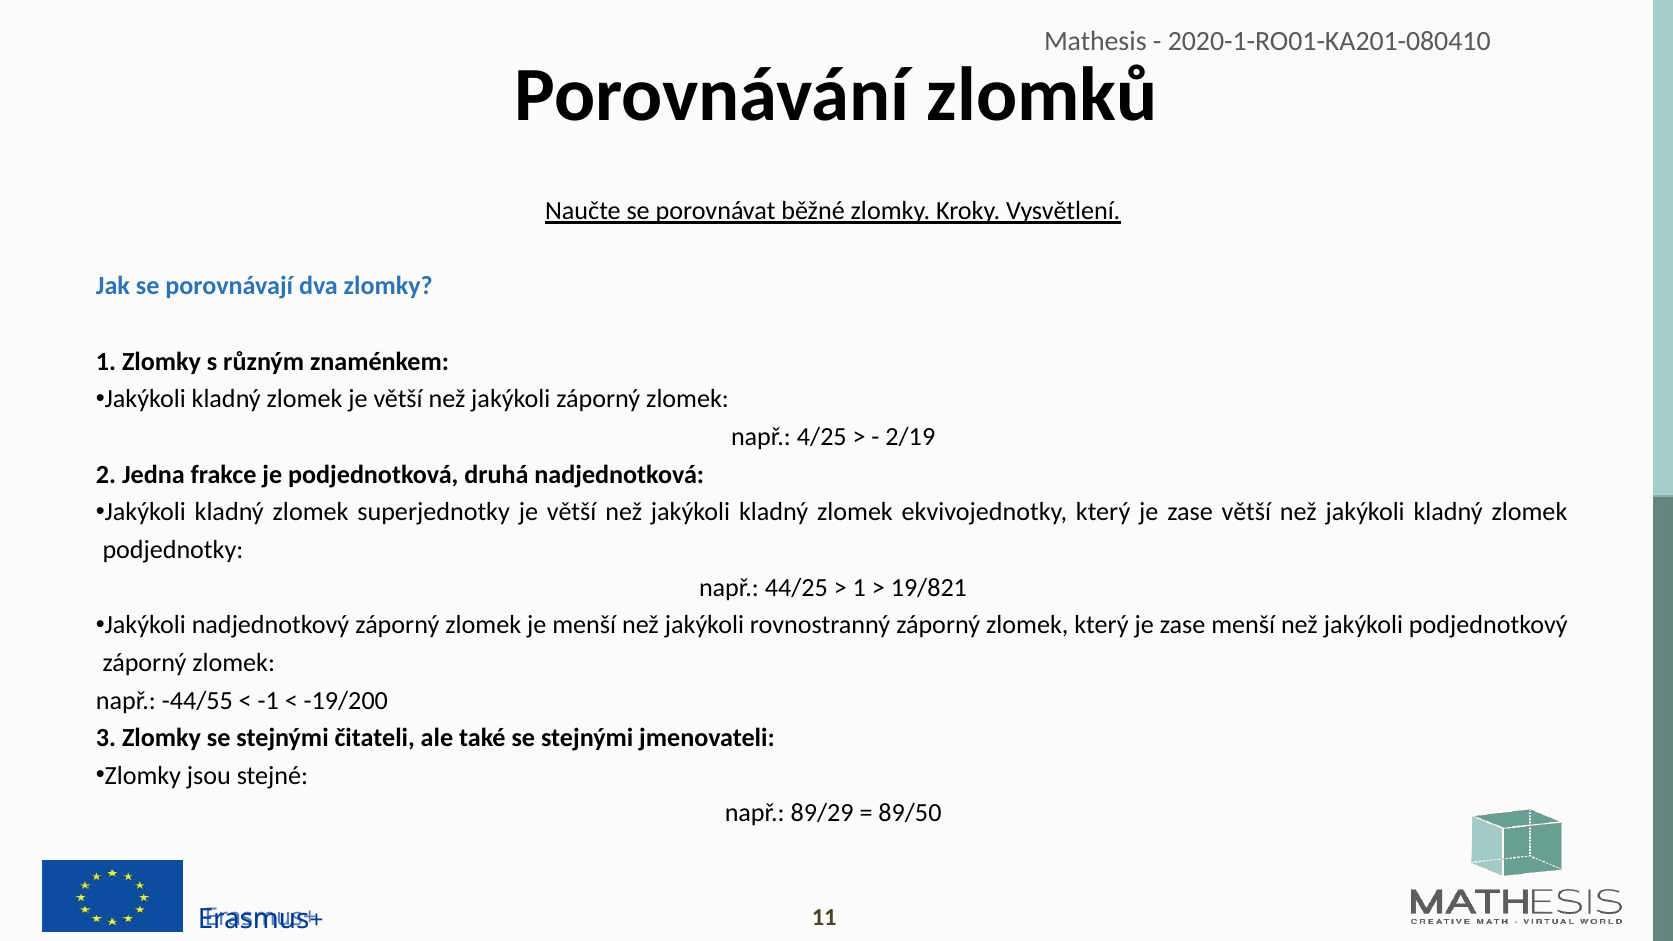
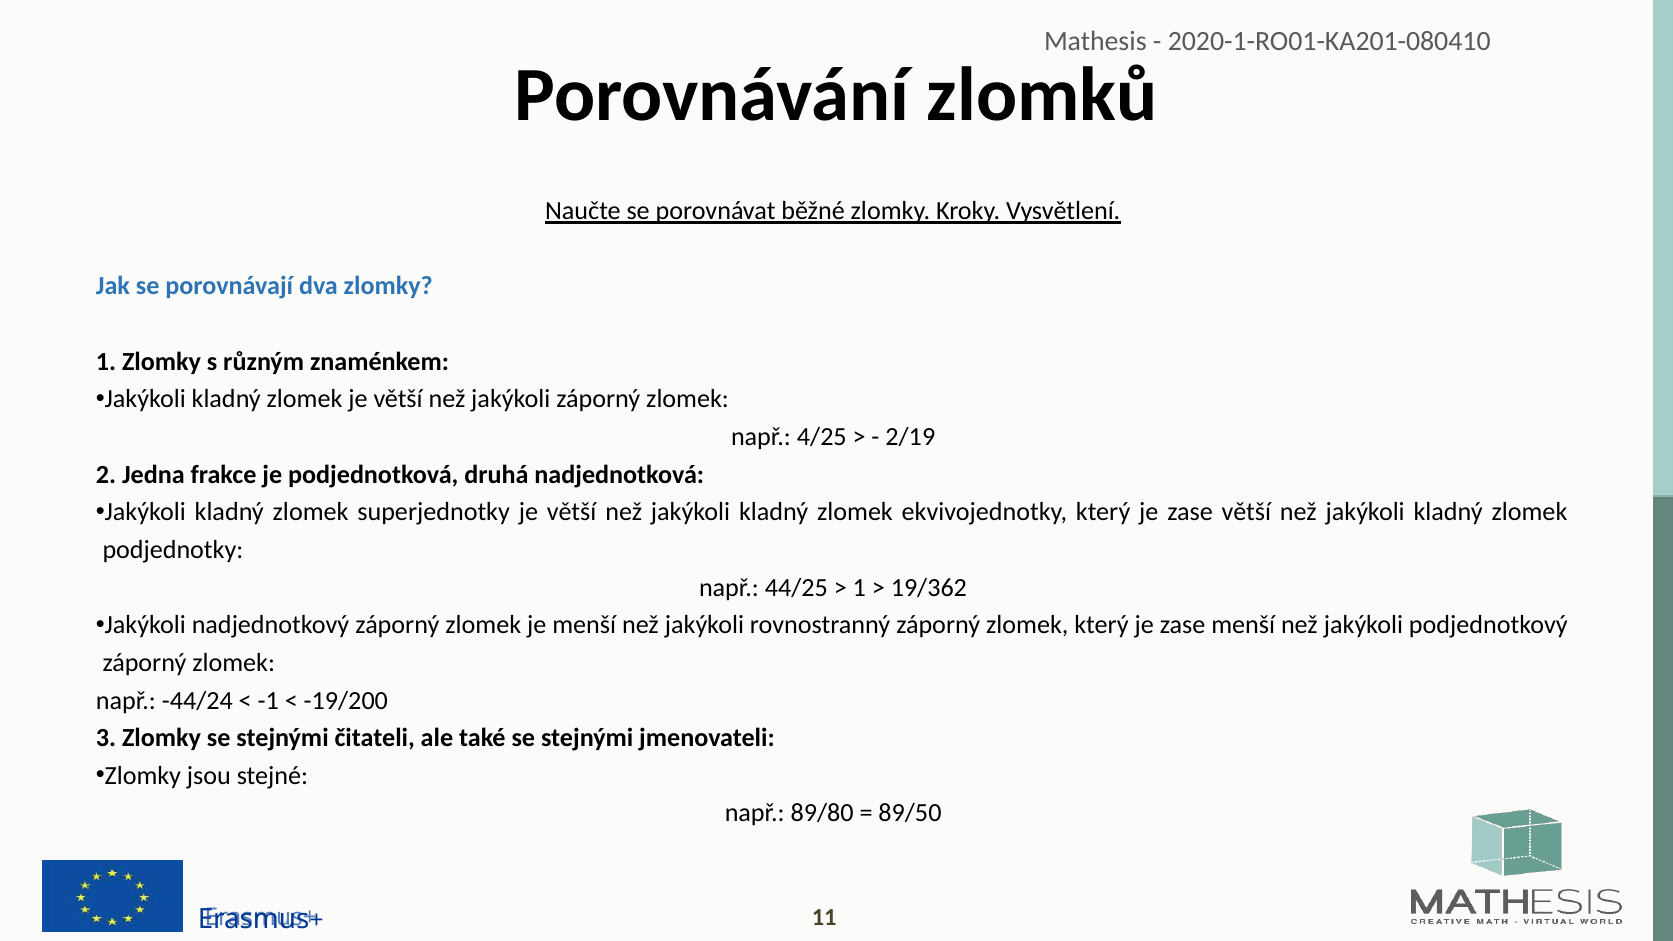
19/821: 19/821 -> 19/362 (929, 588)
-44/55: -44/55 -> -44/24 (197, 700)
89/29: 89/29 -> 89/80 (822, 813)
